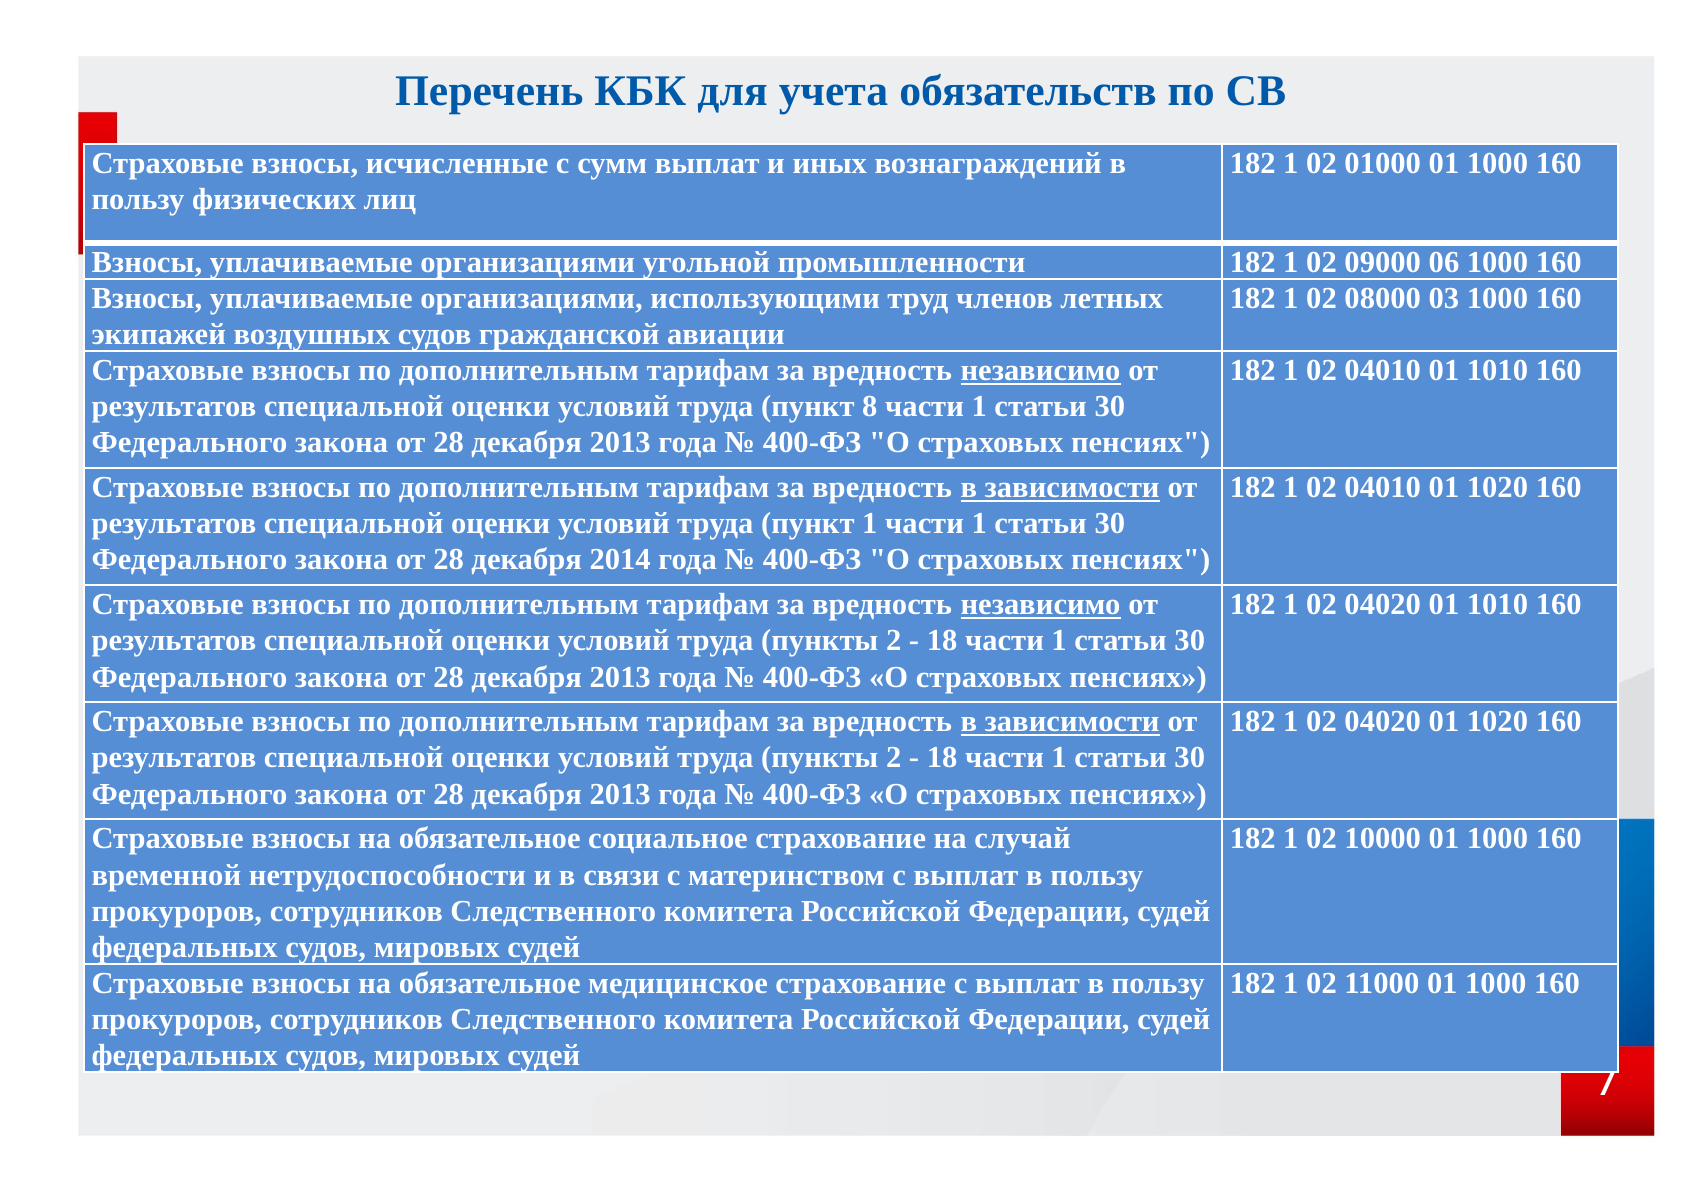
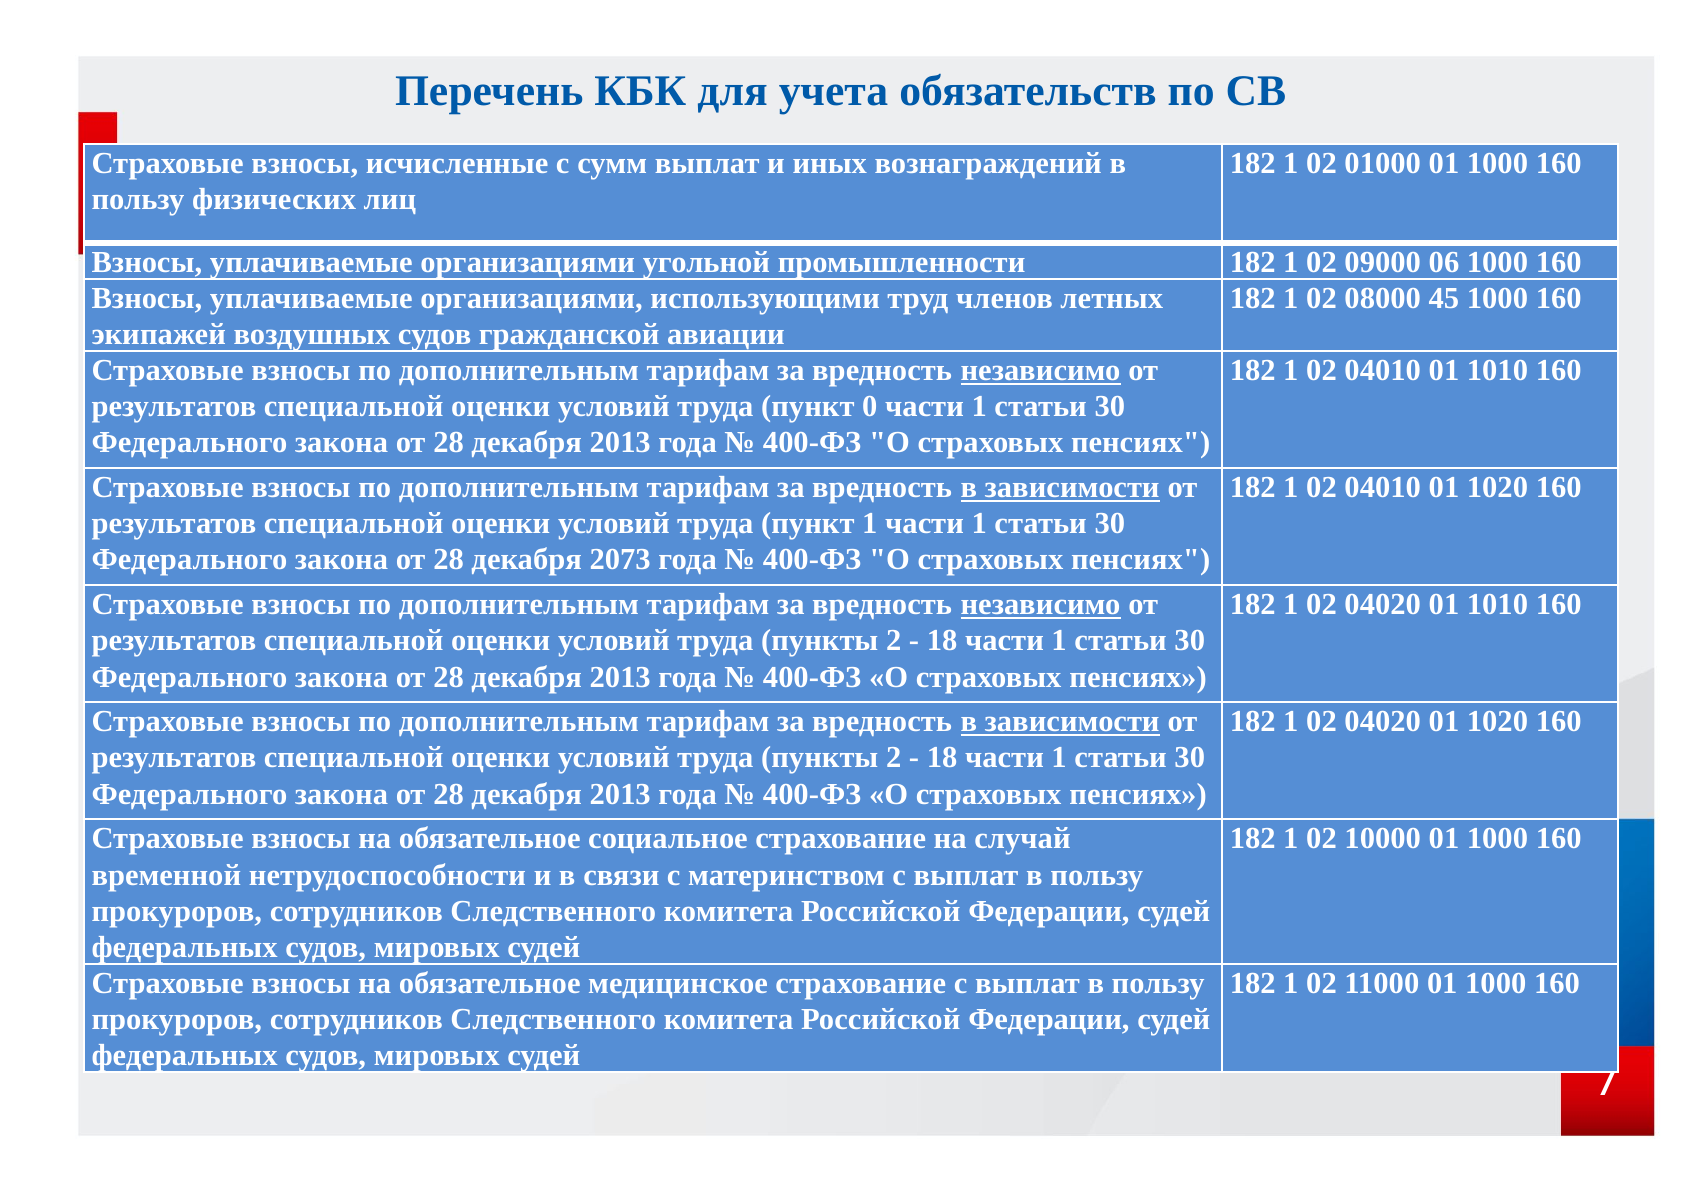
03: 03 -> 45 (1444, 298)
8: 8 -> 0 (870, 407)
2014: 2014 -> 2073 (620, 560)
